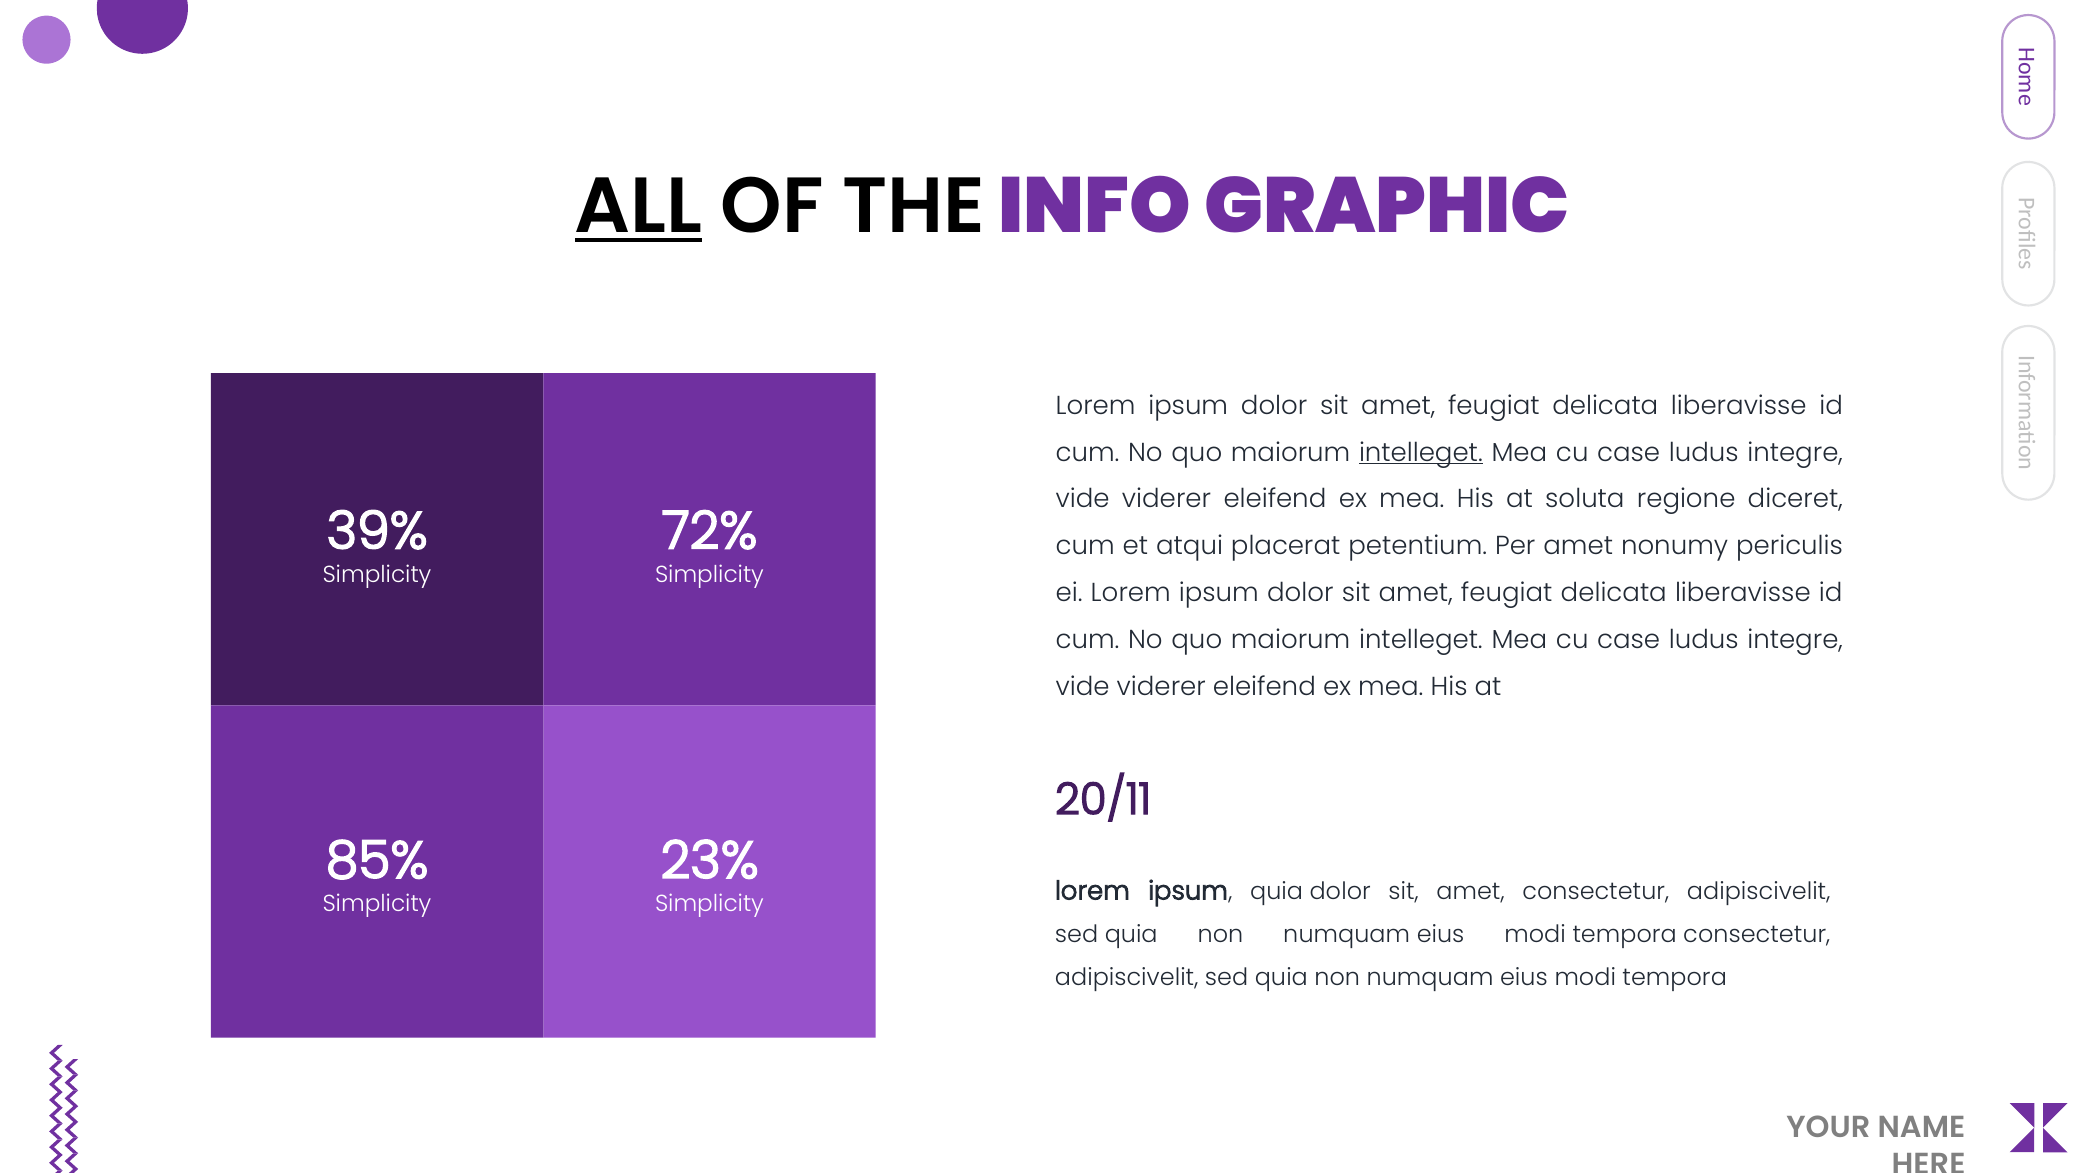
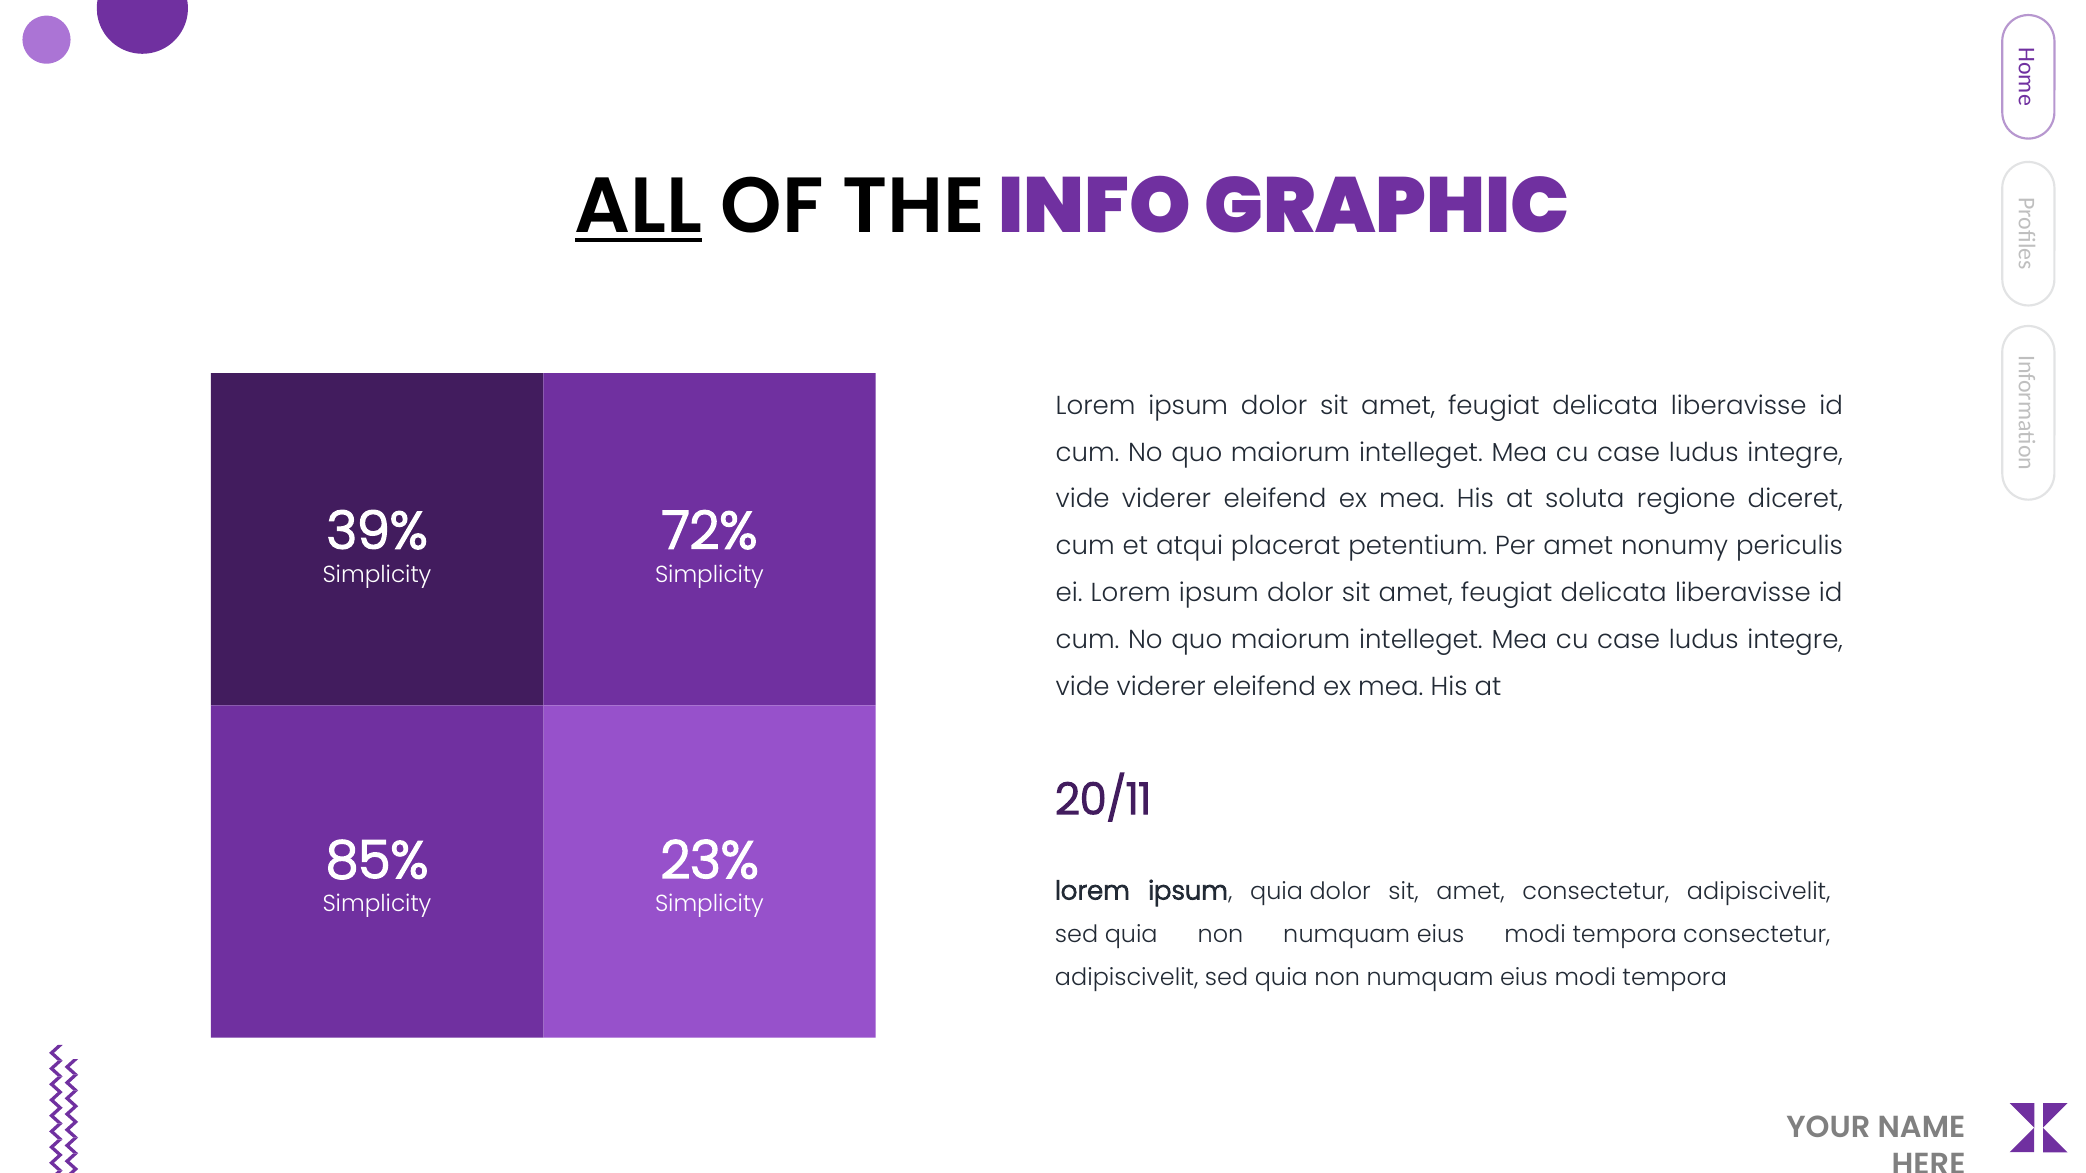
intelleget underline: present -> none (1421, 453)
